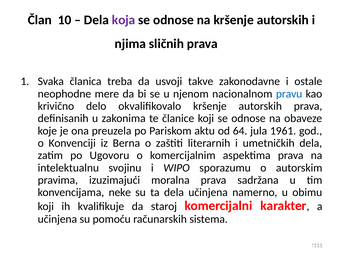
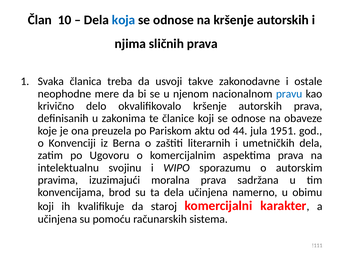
koja colour: purple -> blue (124, 20)
64: 64 -> 44 (240, 131)
1961: 1961 -> 1951 (283, 131)
neke: neke -> brod (120, 193)
